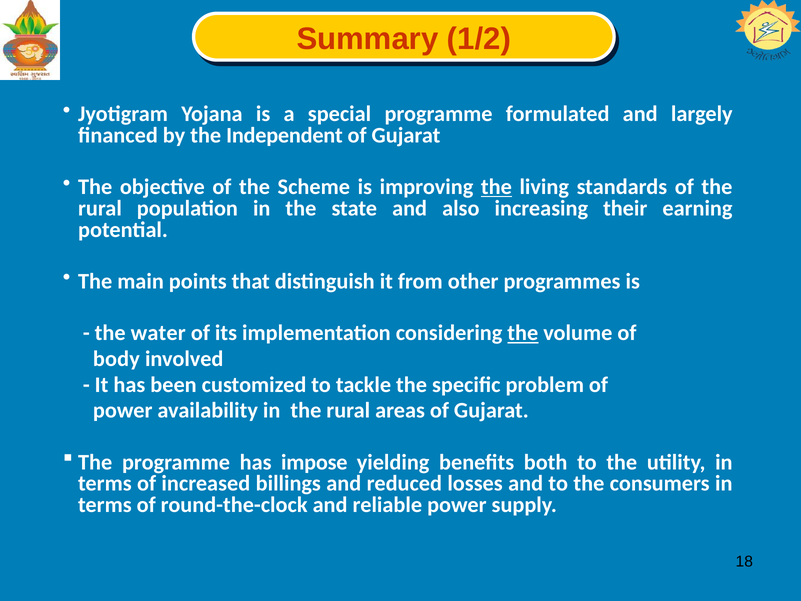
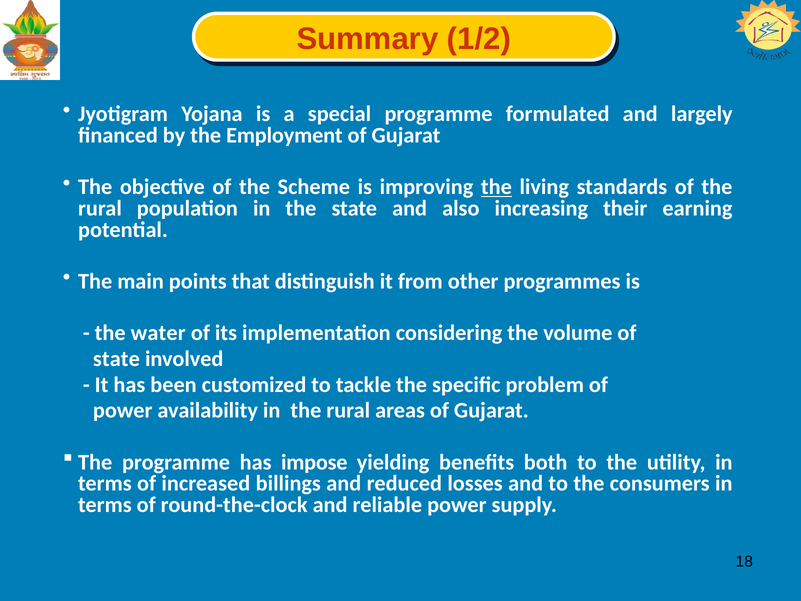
Independent: Independent -> Employment (284, 135)
the underline: present -> none (523, 333)
body: body -> state (116, 359)
